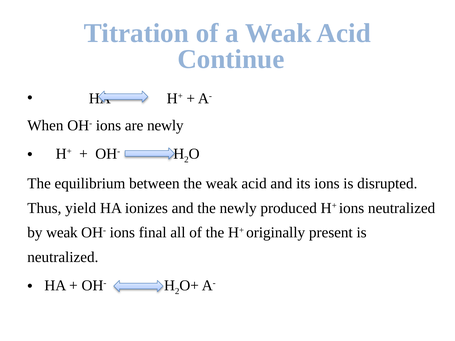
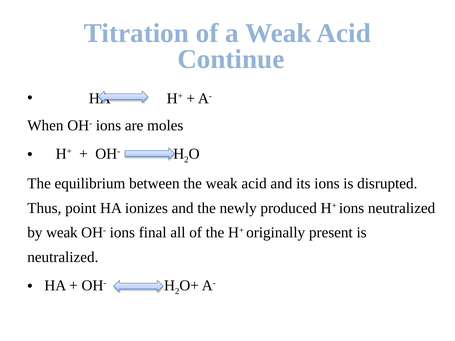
are newly: newly -> moles (165, 126)
yield: yield -> point (81, 208)
